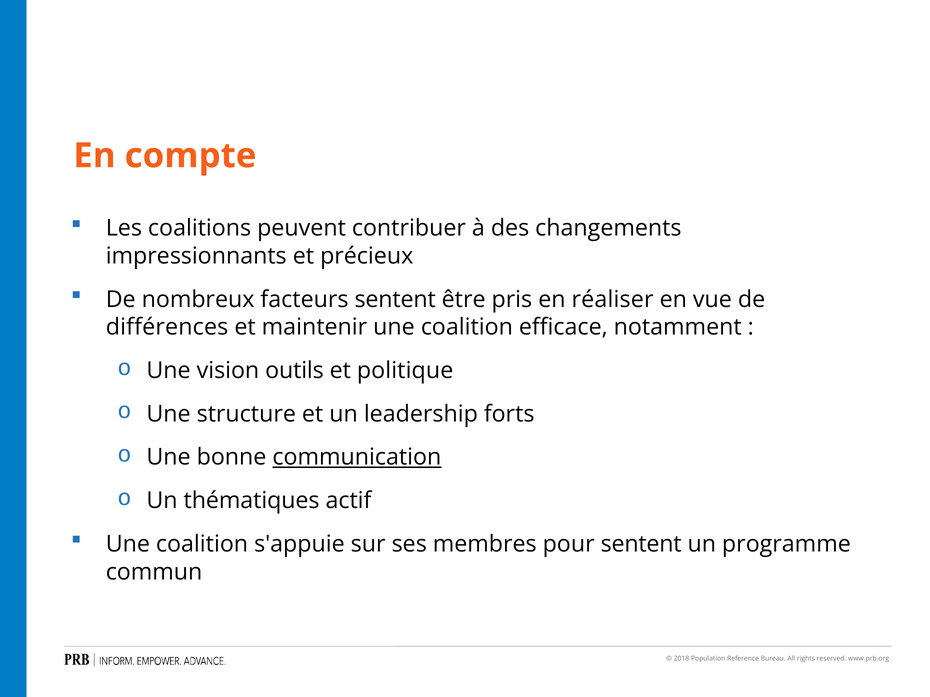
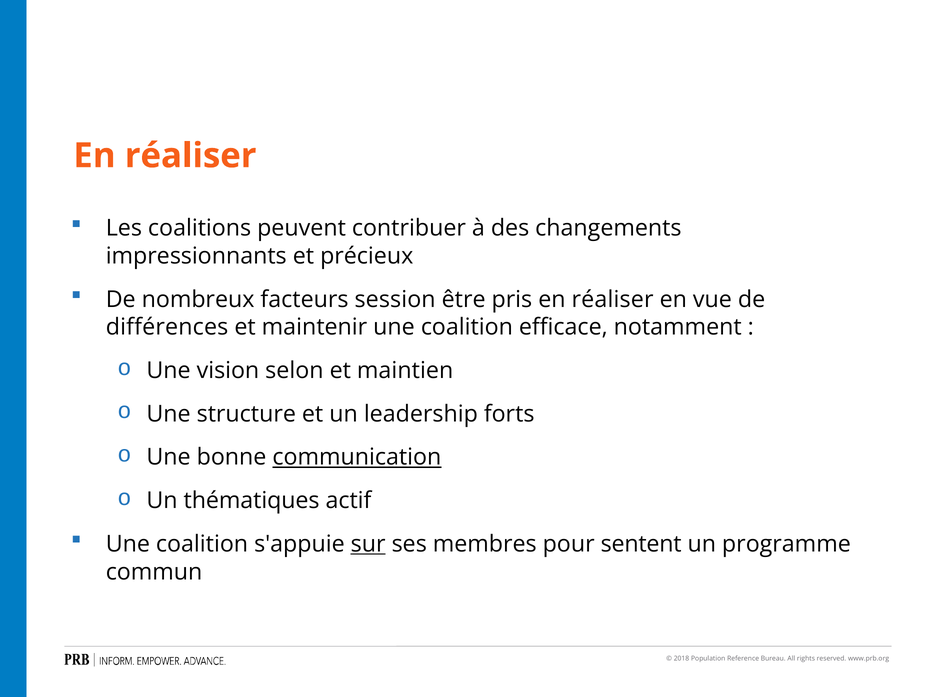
compte: compte -> réaliser (191, 156)
facteurs sentent: sentent -> session (395, 300)
outils: outils -> selon (294, 371)
politique: politique -> maintien (405, 371)
sur underline: none -> present (368, 544)
